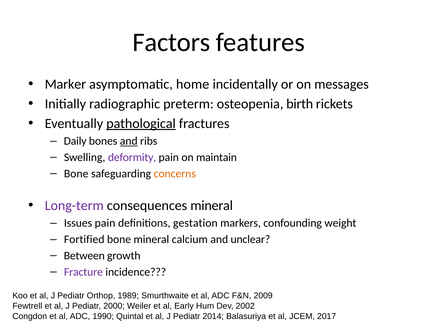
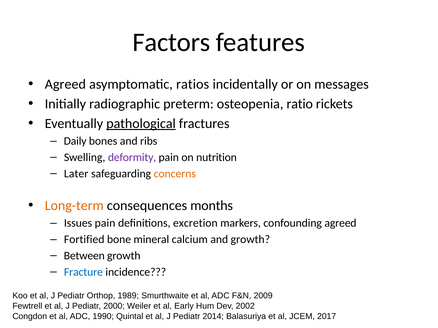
Marker: Marker -> Agreed (65, 84)
home: home -> ratios (193, 84)
birth: birth -> ratio (300, 104)
and underline: present -> none (129, 141)
maintain: maintain -> nutrition (217, 158)
Bone: Bone -> Later (76, 174)
Long-term colour: purple -> orange (74, 206)
consequences mineral: mineral -> months (212, 206)
gestation: gestation -> excretion (195, 223)
confounding weight: weight -> agreed (340, 223)
and unclear: unclear -> growth (250, 240)
Fracture colour: purple -> blue (83, 272)
